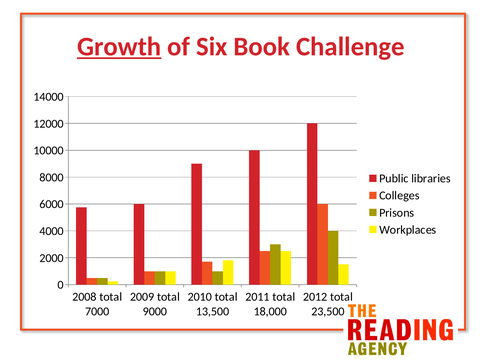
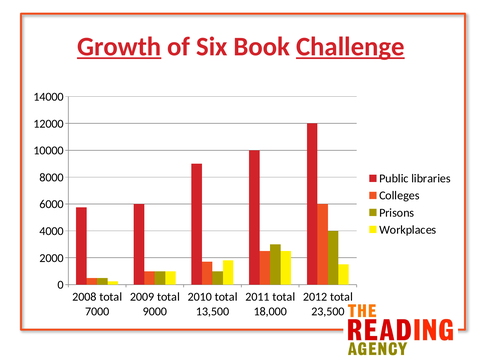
Challenge underline: none -> present (350, 46)
